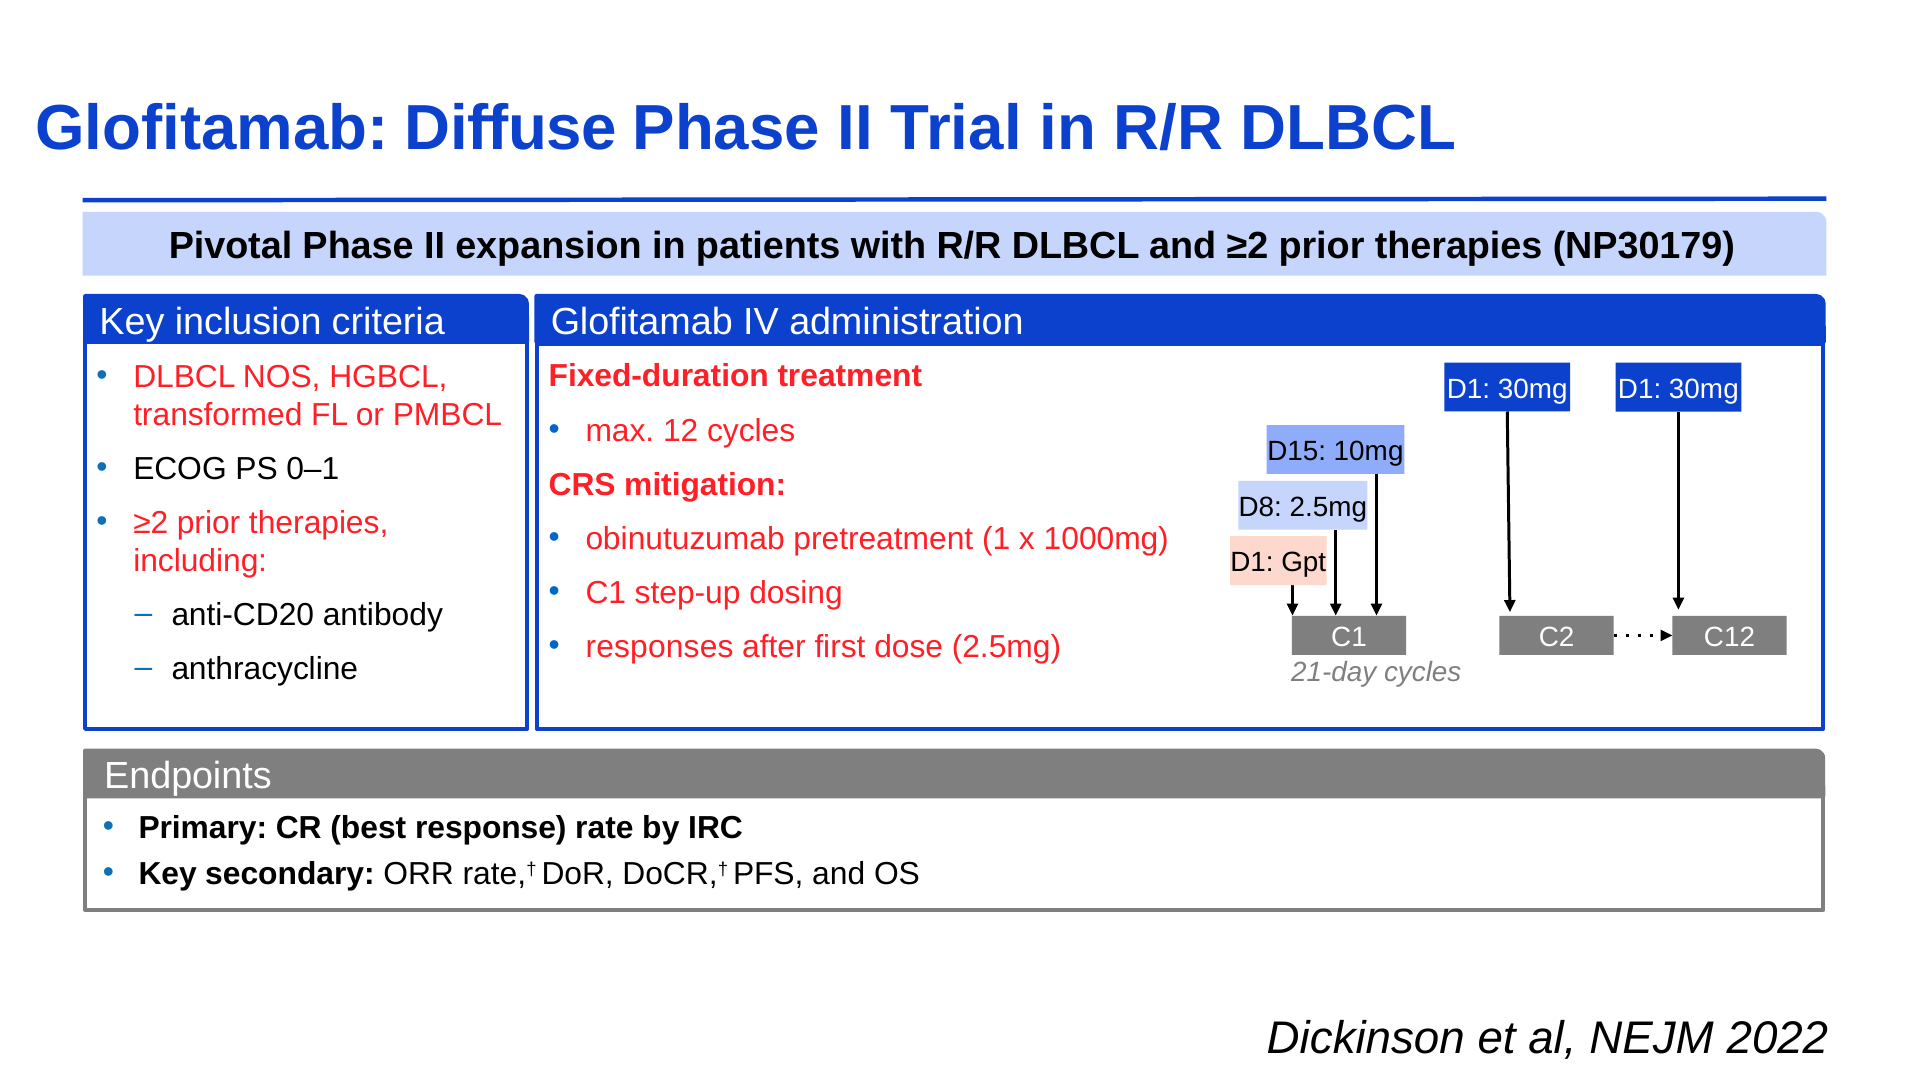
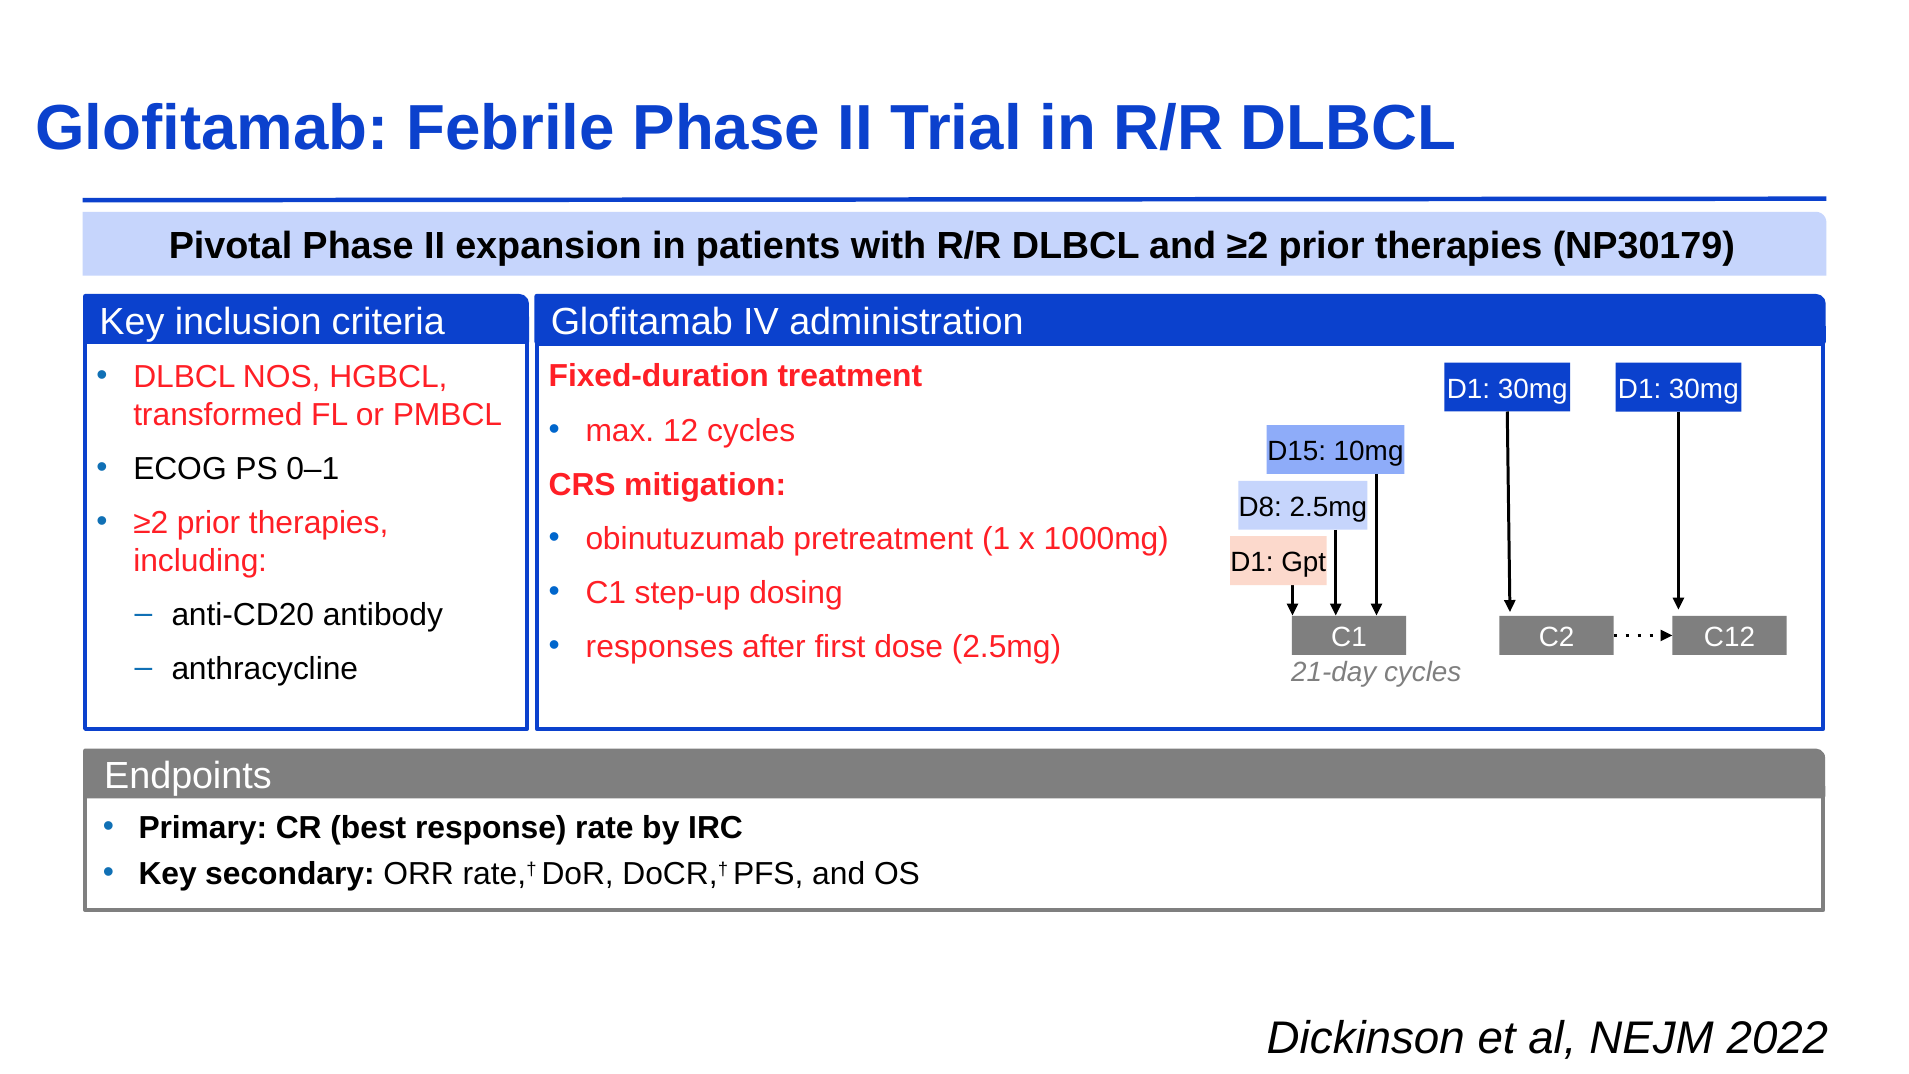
Diffuse: Diffuse -> Febrile (511, 129)
